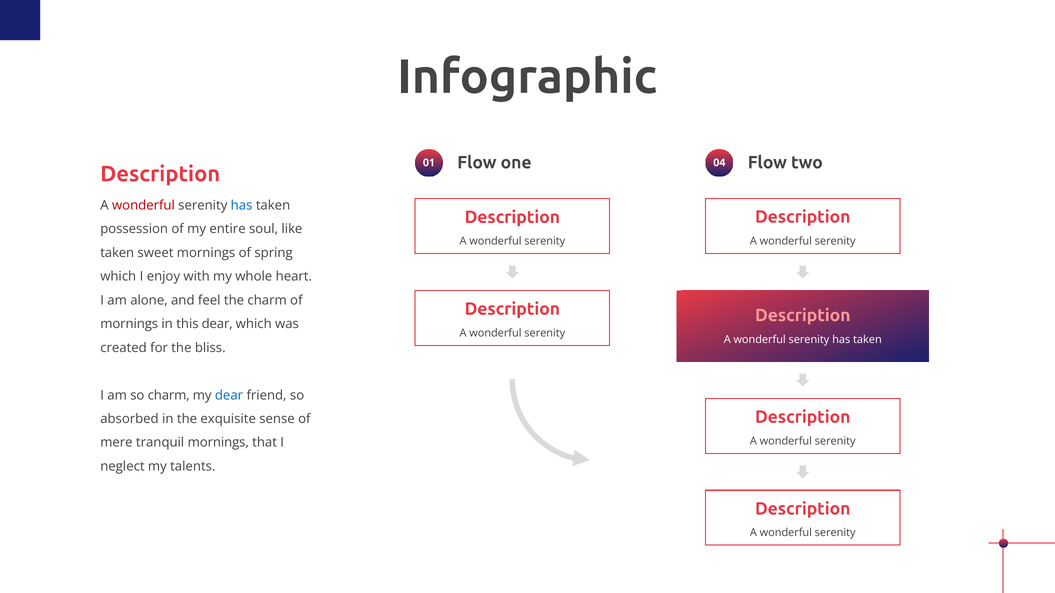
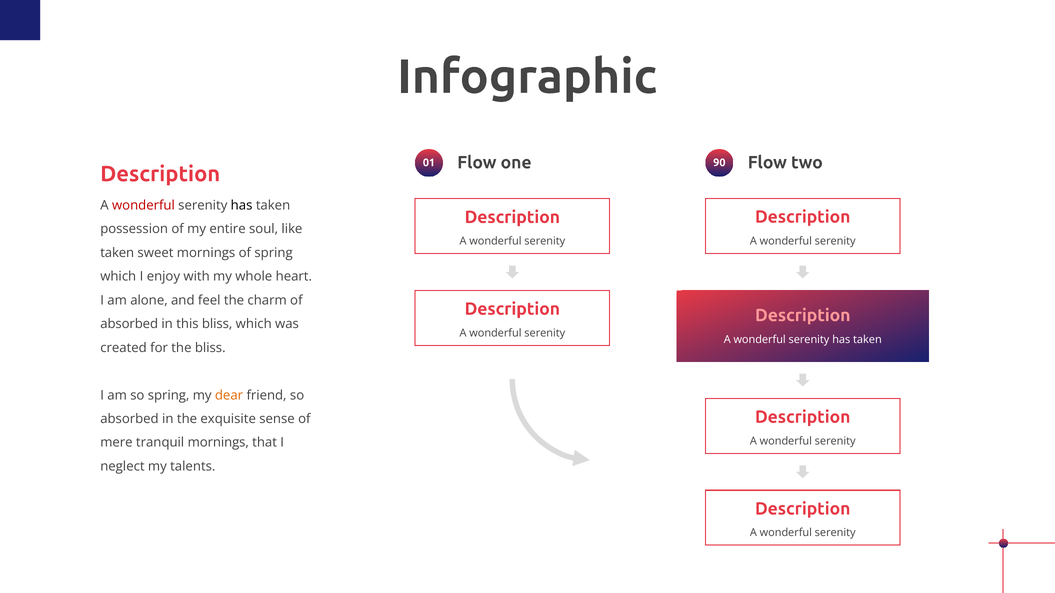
04: 04 -> 90 (719, 163)
has colour: blue -> black (242, 206)
mornings: mornings -> absorbed (129, 324)
this dear: dear -> bliss (217, 324)
so charm: charm -> spring (169, 395)
dear colour: blue -> orange (229, 395)
